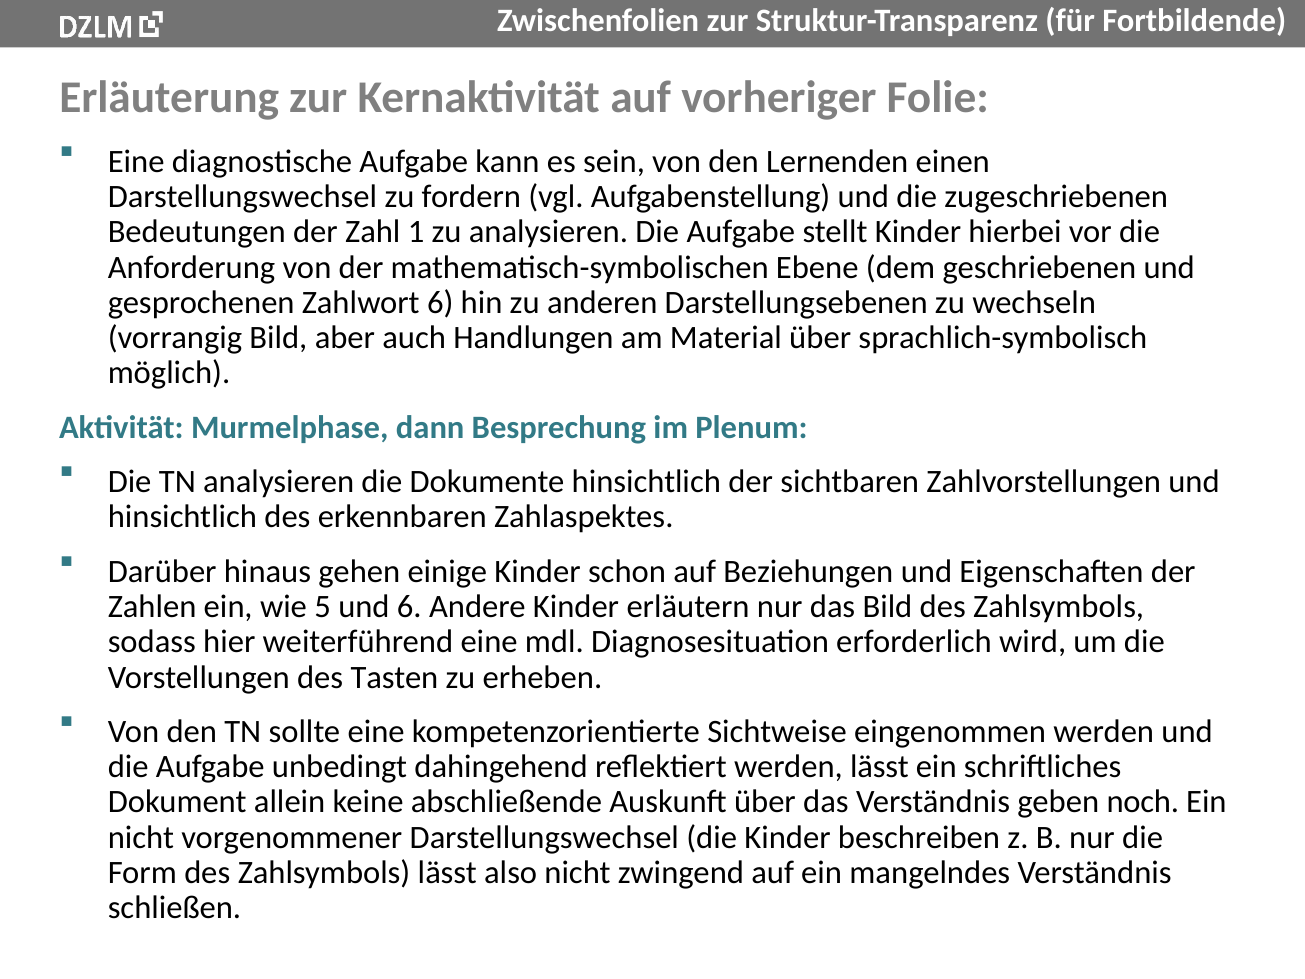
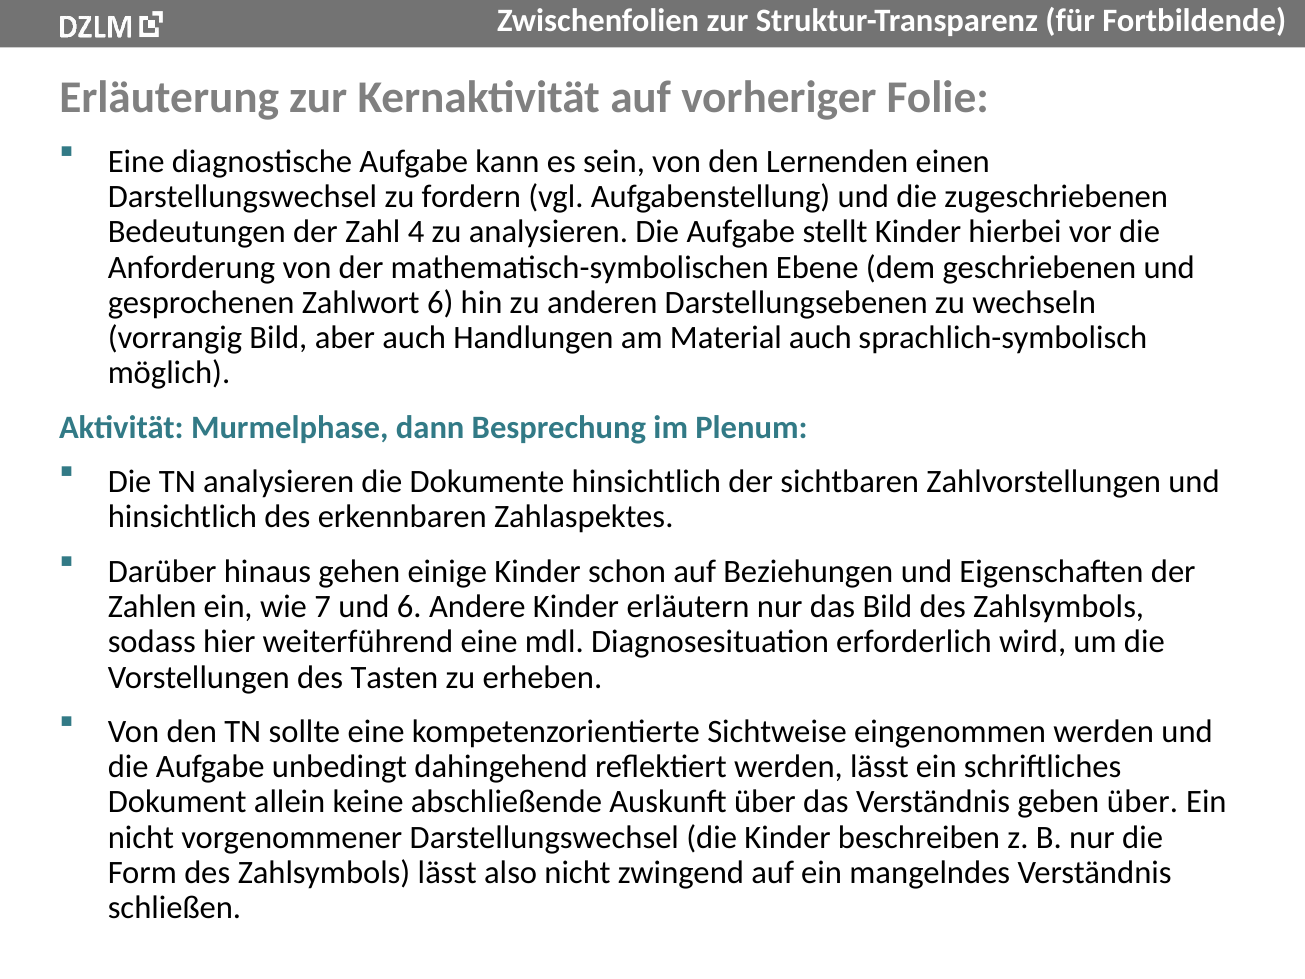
1: 1 -> 4 (416, 232)
Material über: über -> auch (820, 338)
5: 5 -> 7 (323, 607)
geben noch: noch -> über (1143, 802)
